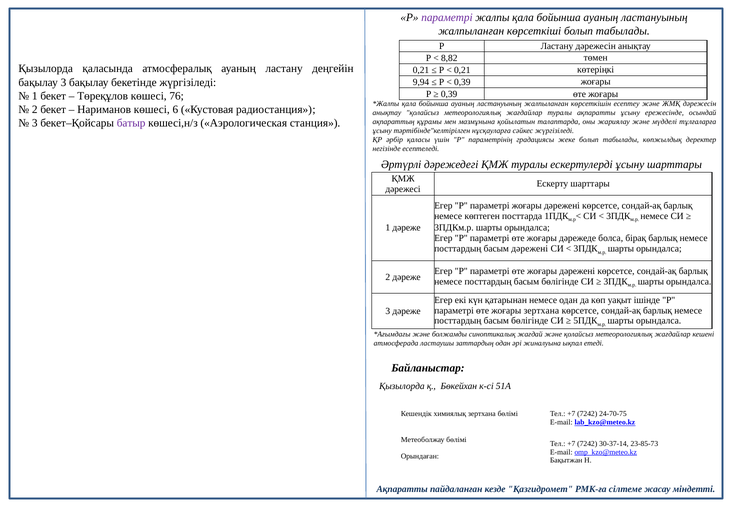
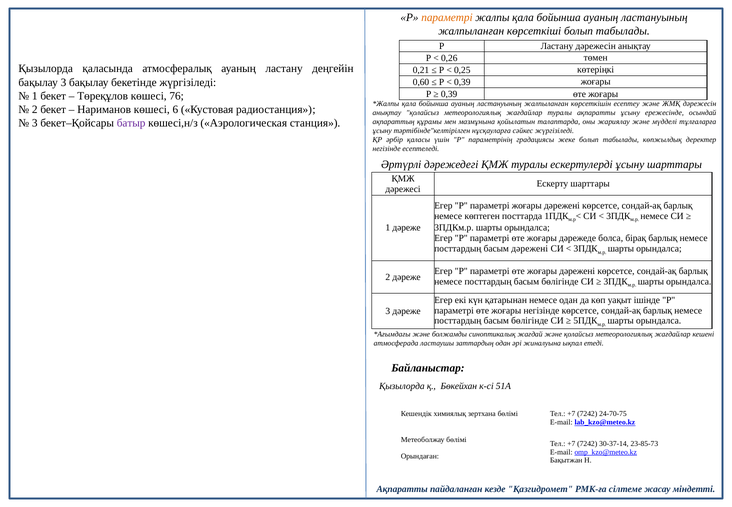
параметрі colour: purple -> orange (447, 18)
8,82: 8,82 -> 0,26 (449, 58)
0,21: 0,21 -> 0,25 (462, 70)
9,94: 9,94 -> 0,60 (421, 82)
жоғары зертхана: зертхана -> негізінде (541, 310)
